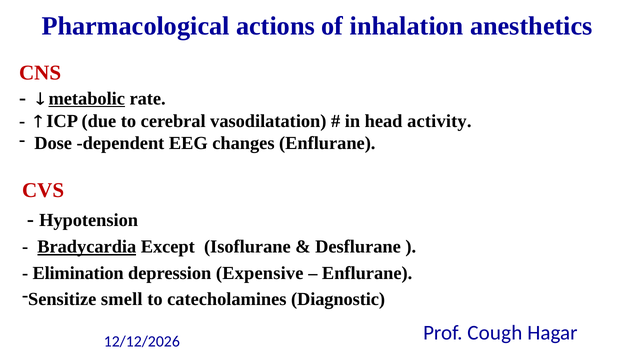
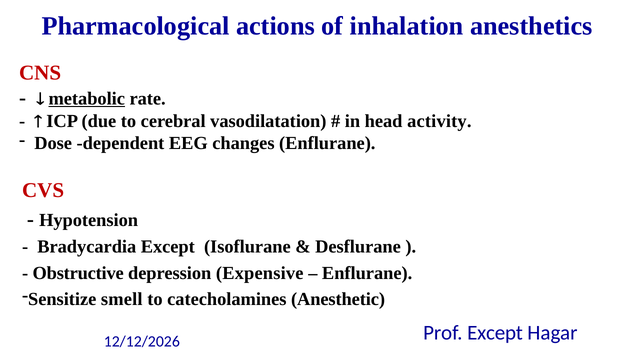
Bradycardia underline: present -> none (87, 247)
Elimination: Elimination -> Obstructive (78, 273)
Diagnostic: Diagnostic -> Anesthetic (338, 299)
Prof Cough: Cough -> Except (495, 333)
